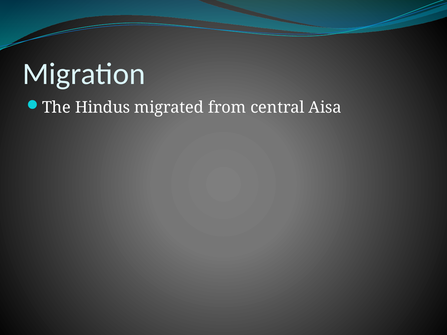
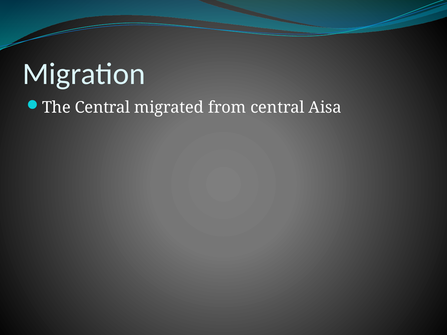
The Hindus: Hindus -> Central (103, 108)
